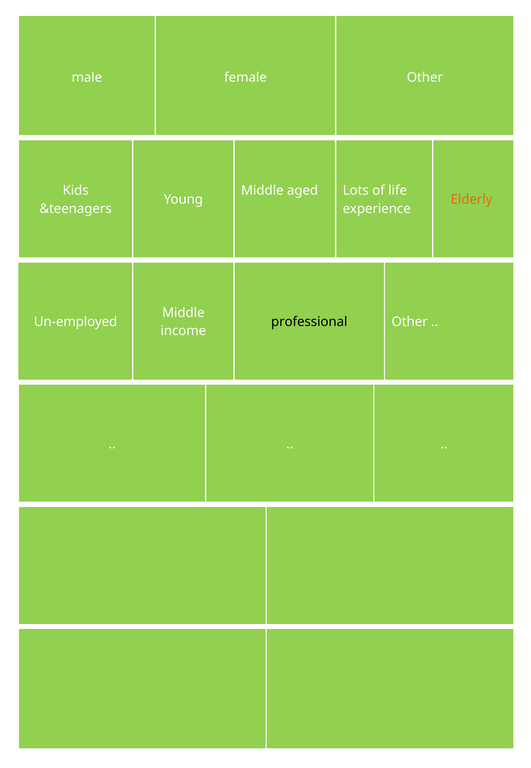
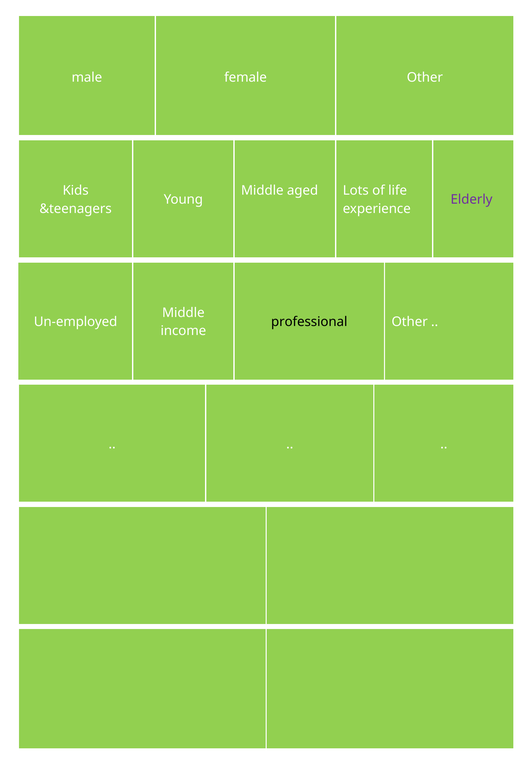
Elderly colour: orange -> purple (472, 199)
